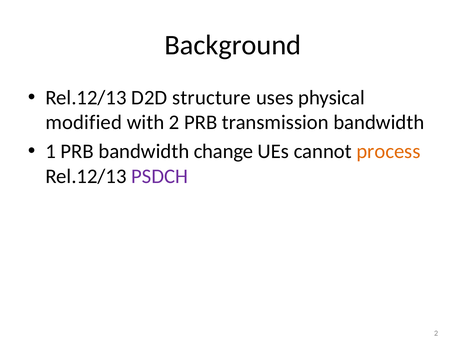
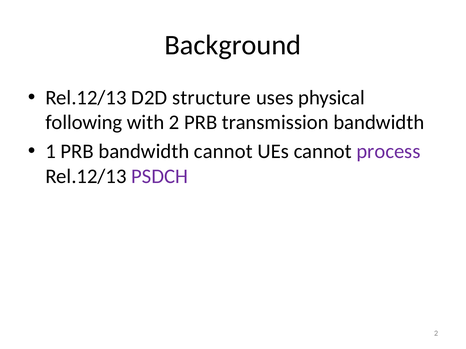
modified: modified -> following (84, 123)
bandwidth change: change -> cannot (223, 152)
process colour: orange -> purple (388, 152)
